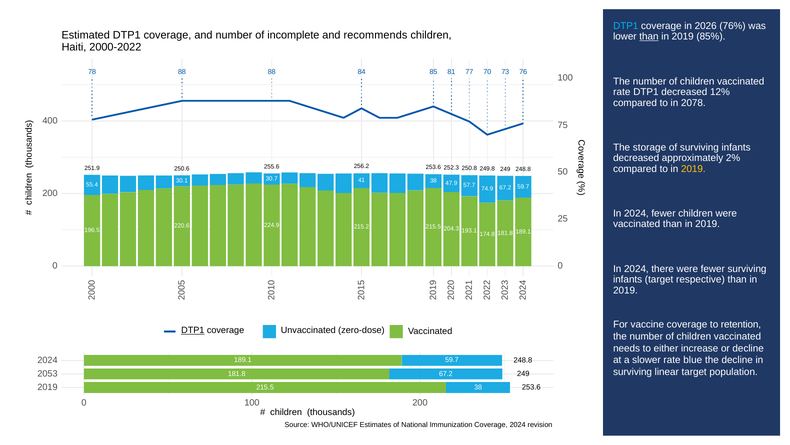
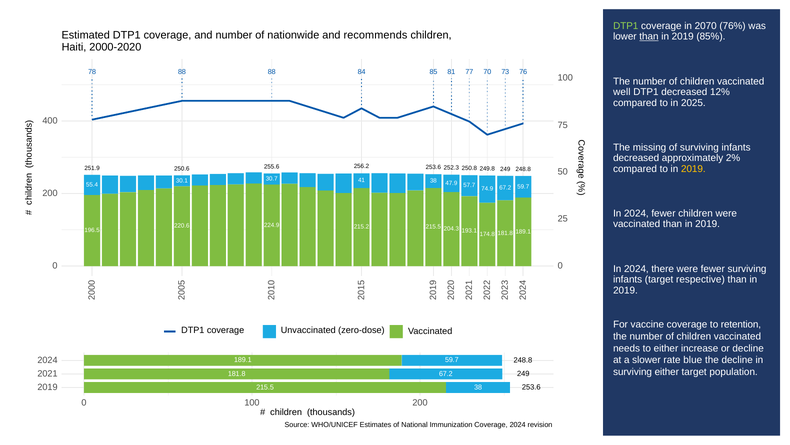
DTP1 colour: light blue -> light green (626, 26)
2026: 2026 -> 2070 (706, 26)
incomplete: incomplete -> nationwide (293, 35)
2000-2022: 2000-2022 -> 2000-2020 (115, 47)
rate: rate -> well (622, 92)
2078: 2078 -> 2025 (693, 103)
storage: storage -> missing (650, 147)
DTP1 underline: present -> none (193, 330)
surviving linear: linear -> either (667, 372)
2053: 2053 -> 2021 (47, 373)
